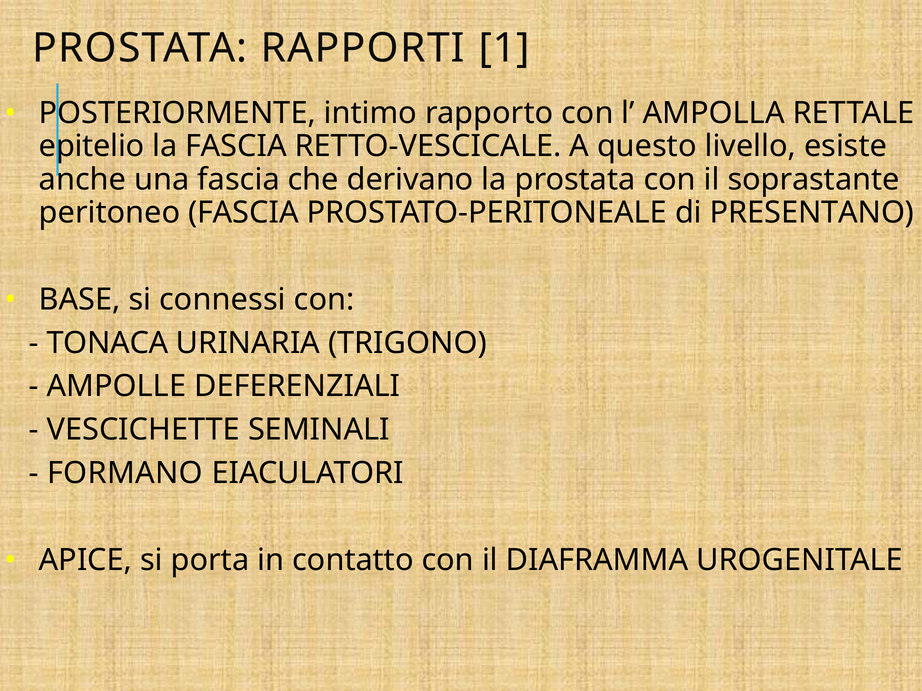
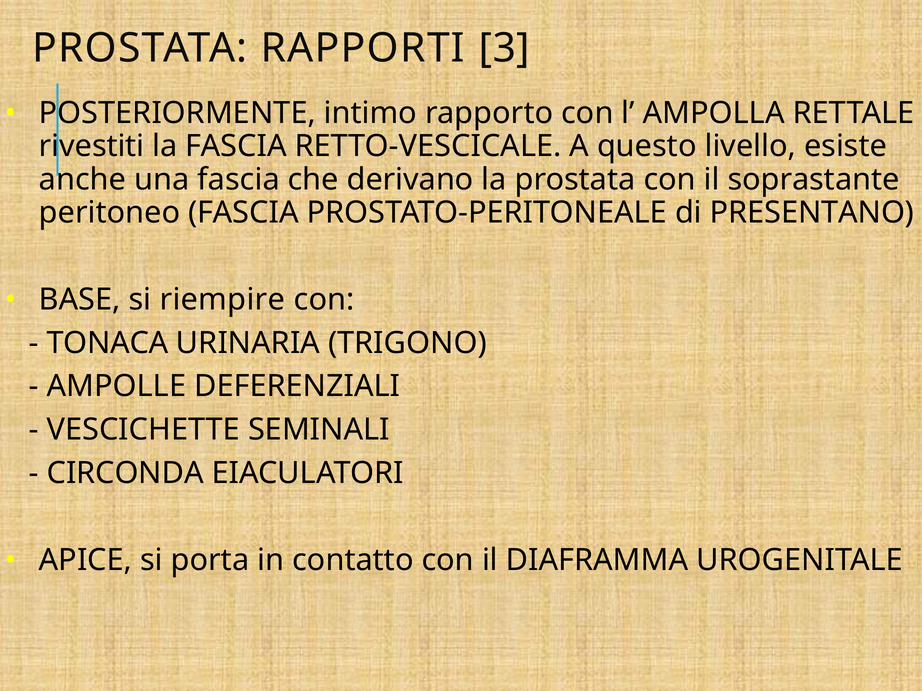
1: 1 -> 3 (504, 48)
epitelio: epitelio -> rivestiti (92, 146)
connessi: connessi -> riempire (222, 300)
FORMANO: FORMANO -> CIRCONDA (125, 473)
